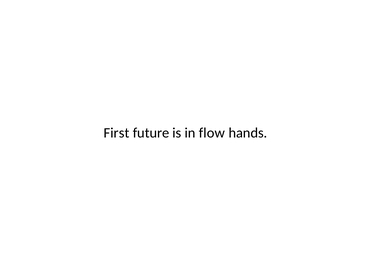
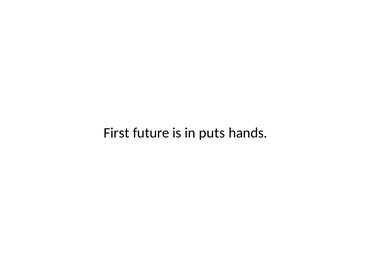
flow: flow -> puts (212, 133)
